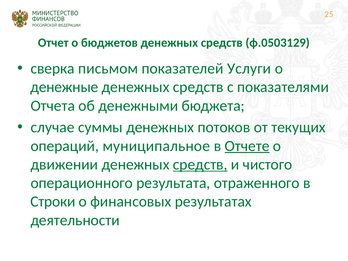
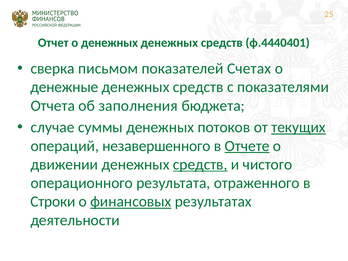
о бюджетов: бюджетов -> денежных (109, 43)
ф.0503129: ф.0503129 -> ф.4440401 (278, 43)
Услуги: Услуги -> Счетах (249, 69)
денежными: денежными -> заполнения (138, 106)
текущих underline: none -> present (298, 127)
муниципальное: муниципальное -> незавершенного (156, 146)
финансовых underline: none -> present (131, 202)
